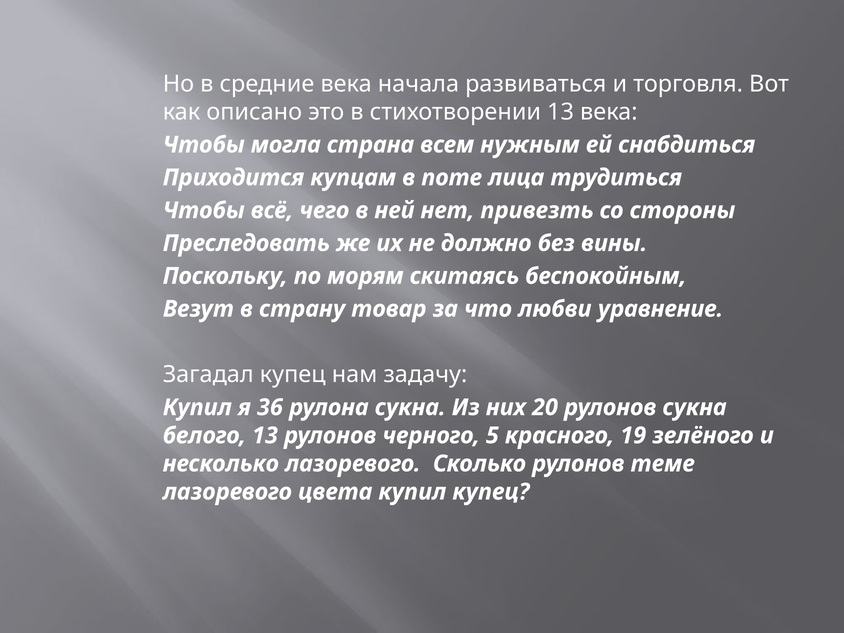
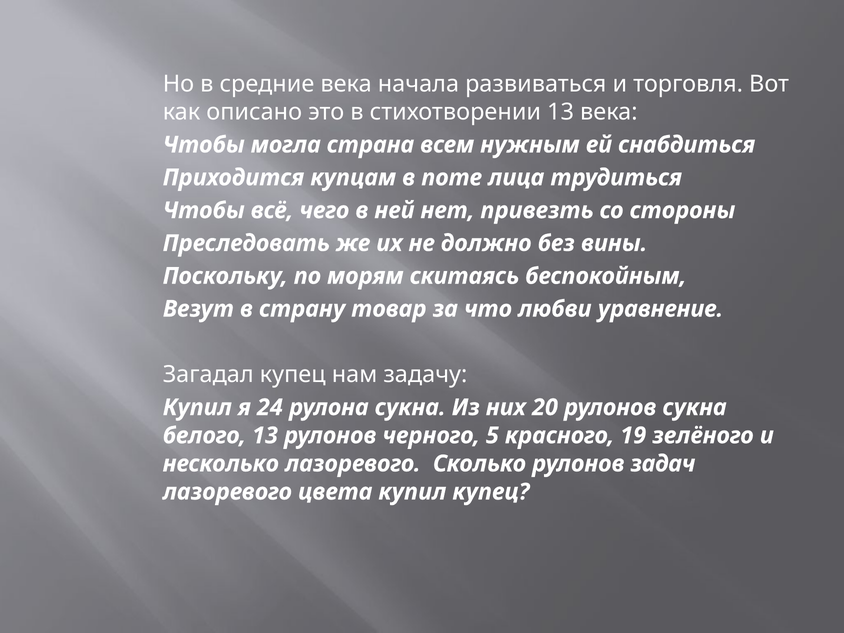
36: 36 -> 24 (270, 407)
теме: теме -> задач (663, 464)
